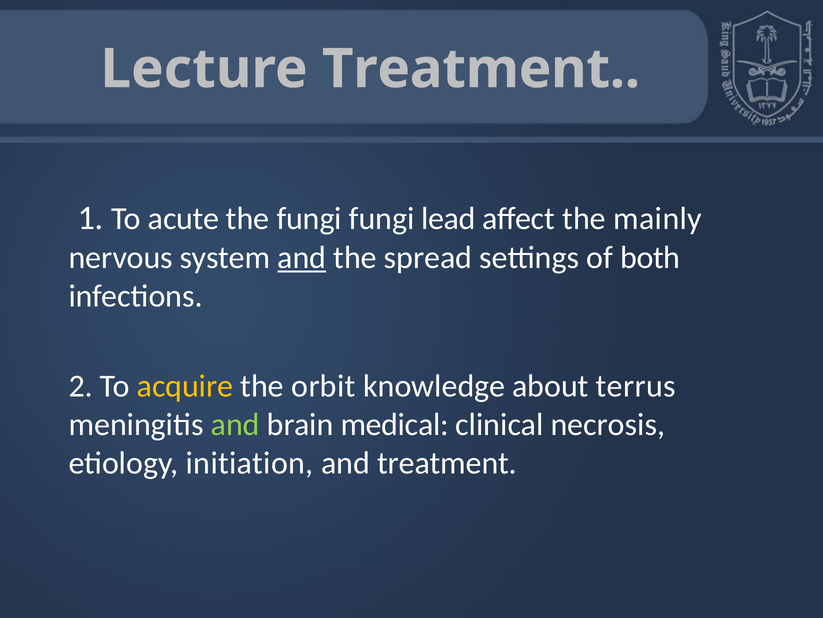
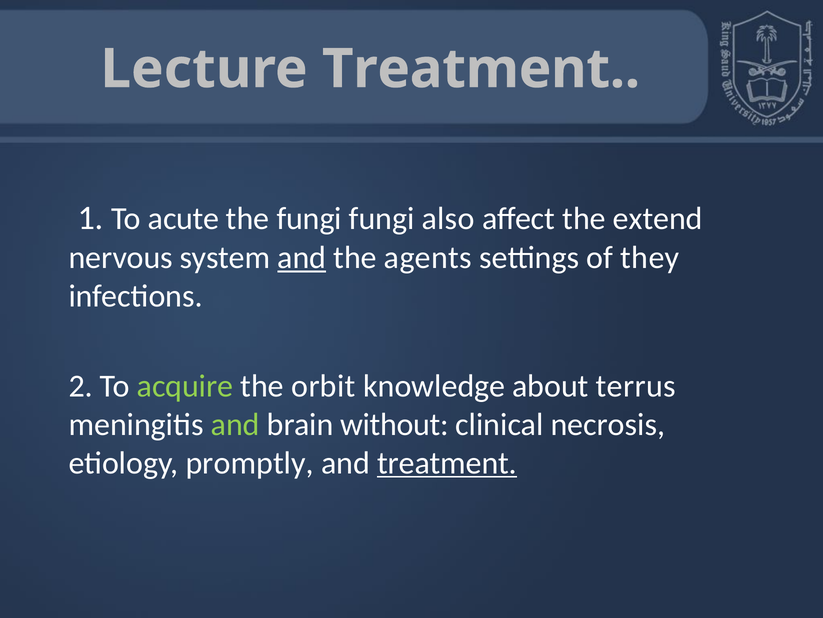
lead: lead -> also (448, 219)
mainly: mainly -> extend (658, 219)
spread: spread -> agents (428, 257)
both: both -> they (650, 257)
acquire colour: yellow -> light green (185, 386)
medical: medical -> without (395, 424)
initiation: initiation -> promptly (250, 462)
treatment underline: none -> present (447, 462)
